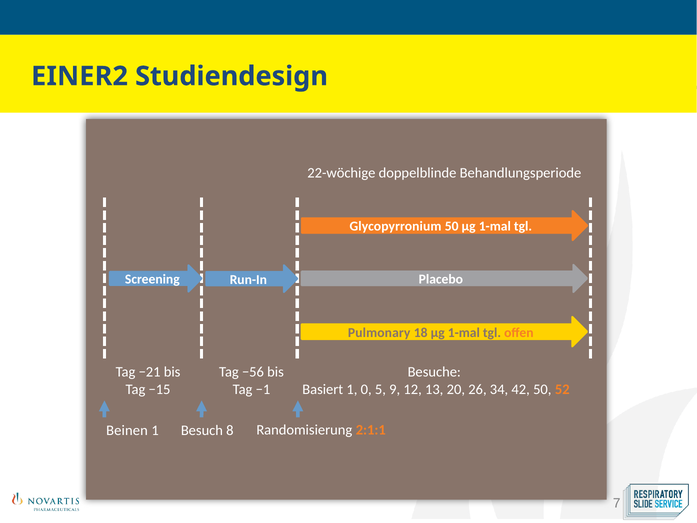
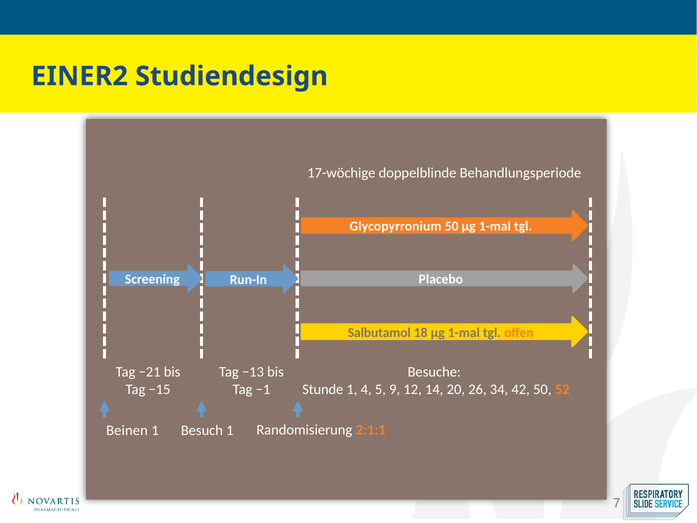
22-wöchige: 22-wöchige -> 17-wöchige (341, 173)
Pulmonary: Pulmonary -> Salbutamol (379, 332)
−56: −56 -> −13 (253, 372)
Basiert: Basiert -> Stunde (323, 389)
0: 0 -> 4 (366, 389)
13: 13 -> 14 (434, 389)
Besuch 8: 8 -> 1 (230, 430)
